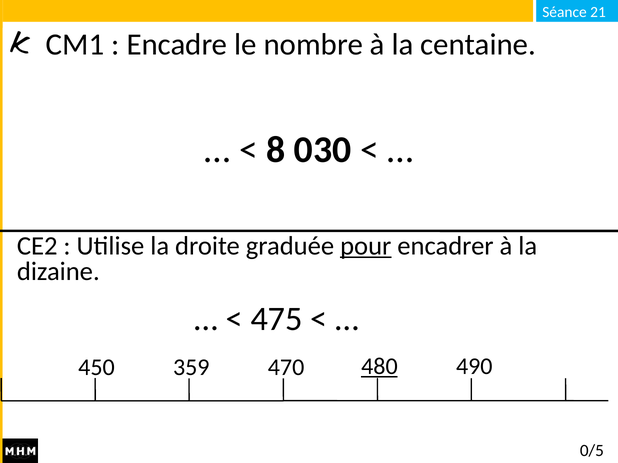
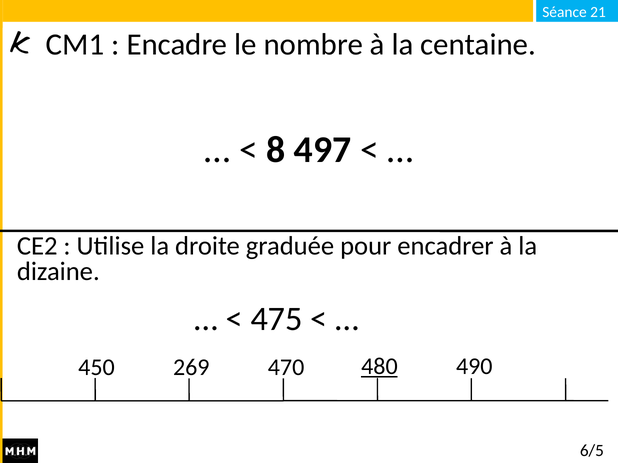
030: 030 -> 497 (323, 150)
pour underline: present -> none (366, 246)
359: 359 -> 269 (191, 367)
0/5: 0/5 -> 6/5 (592, 451)
